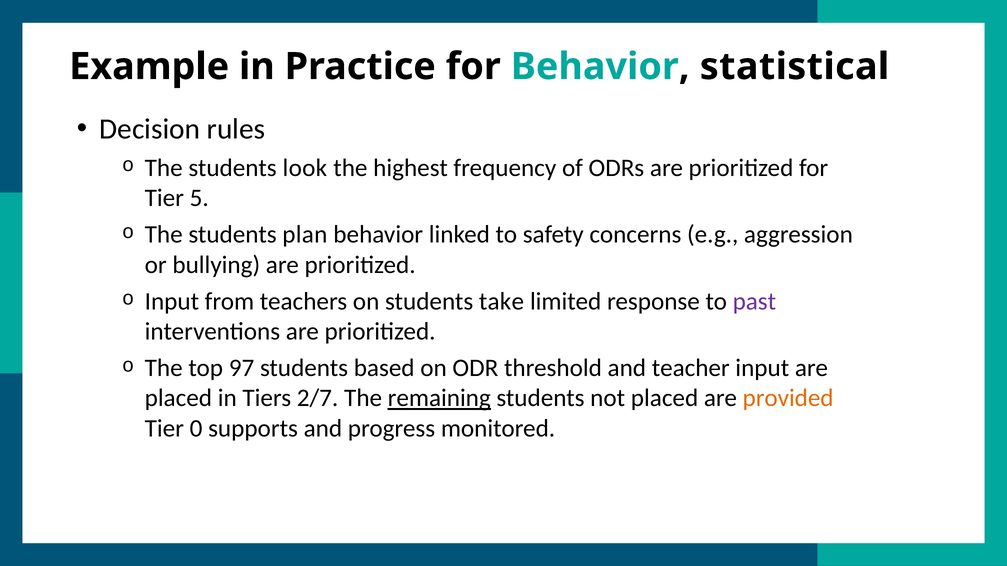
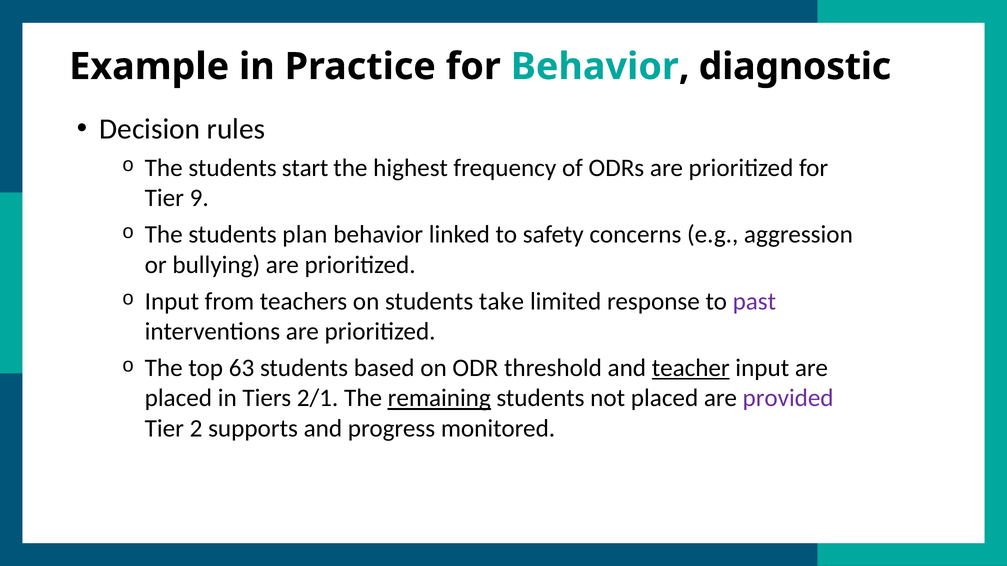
statistical: statistical -> diagnostic (795, 67)
look: look -> start (305, 168)
5: 5 -> 9 (199, 198)
97: 97 -> 63 (242, 368)
teacher underline: none -> present (691, 368)
2/7: 2/7 -> 2/1 (318, 398)
provided colour: orange -> purple (788, 398)
0: 0 -> 2 (196, 429)
